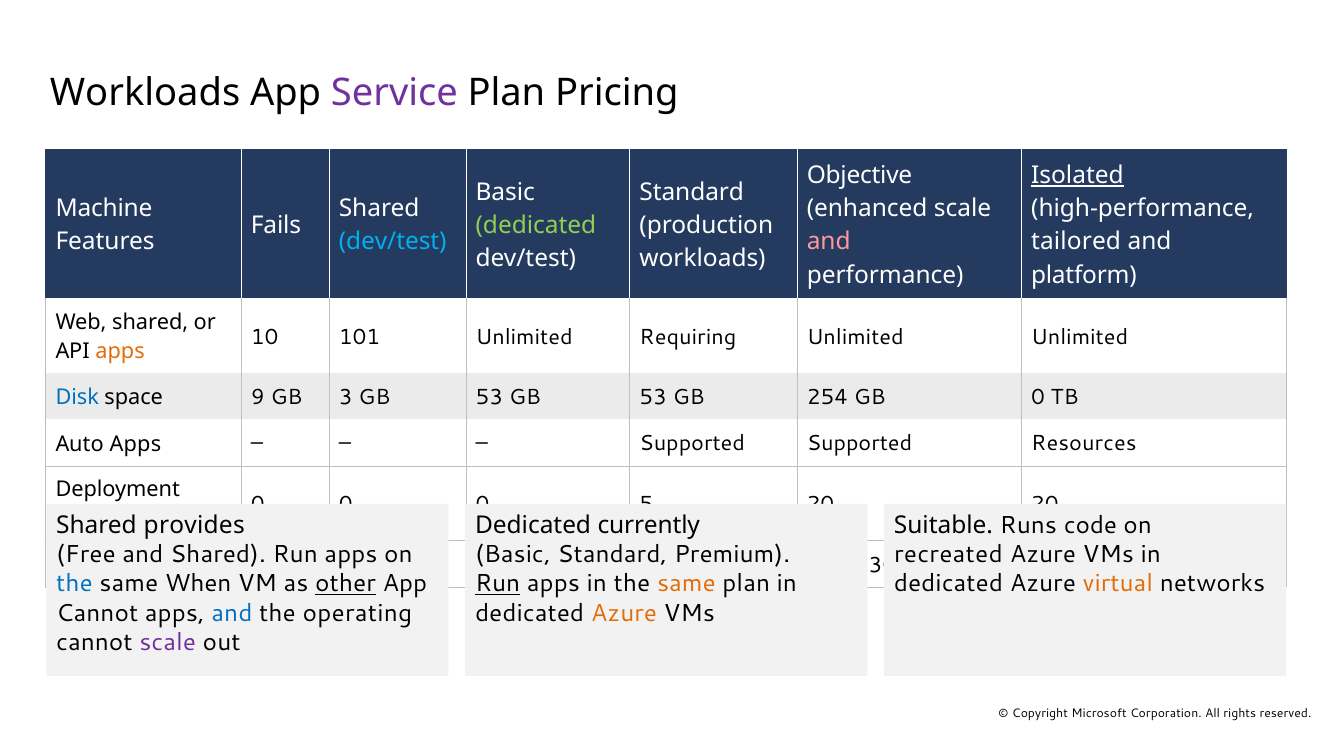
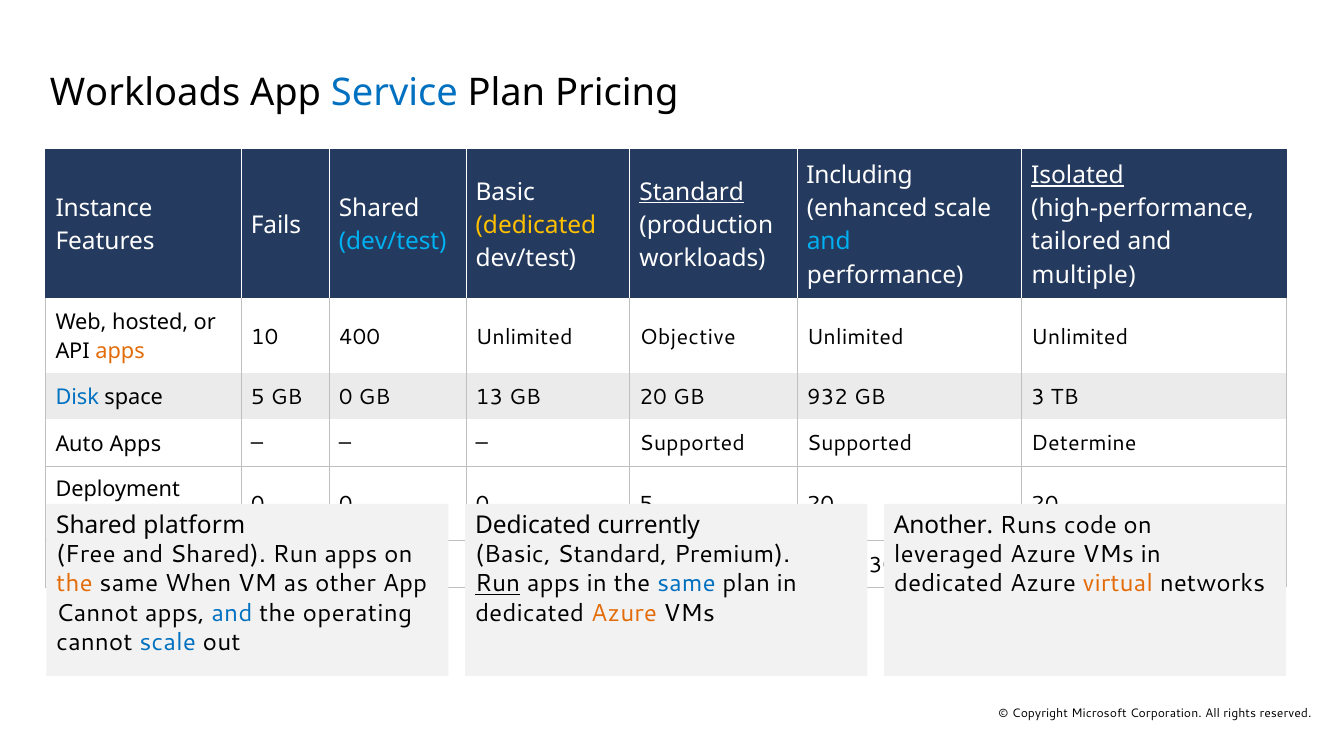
Service colour: purple -> blue (394, 93)
Objective: Objective -> Including (860, 175)
Standard underline: none -> present (692, 192)
Machine: Machine -> Instance (104, 209)
dedicated colour: light green -> yellow (536, 225)
and colour: pink -> light blue (829, 242)
platform: platform -> multiple (1084, 275)
Web shared: shared -> hosted (150, 322)
101: 101 -> 400 (359, 337)
Requiring: Requiring -> Objective (688, 337)
space 9: 9 -> 5 (258, 397)
GB 3: 3 -> 0 (346, 397)
53: 53 -> 13 (489, 397)
53: 53 -> 20 (653, 397)
254: 254 -> 932 (827, 397)
GB 0: 0 -> 3 (1038, 397)
Resources: Resources -> Determine (1084, 444)
provides: provides -> platform (194, 525)
Suitable: Suitable -> Another (944, 525)
recreated: recreated -> leveraged (949, 555)
the colour: blue -> orange (74, 584)
other underline: present -> none (346, 584)
same colour: orange -> blue (686, 584)
scale colour: purple -> blue (168, 643)
